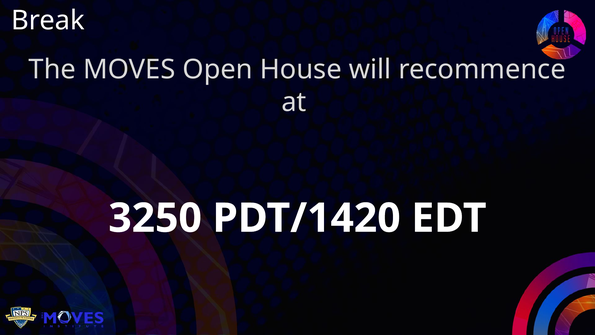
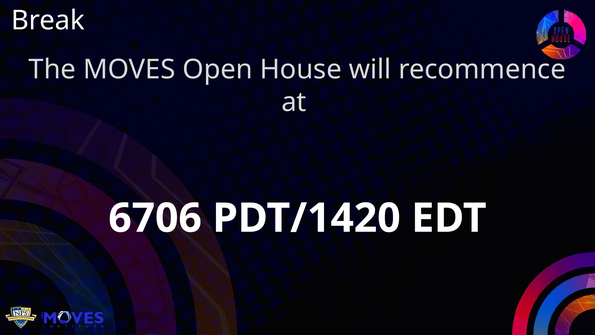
3250: 3250 -> 6706 (155, 218)
